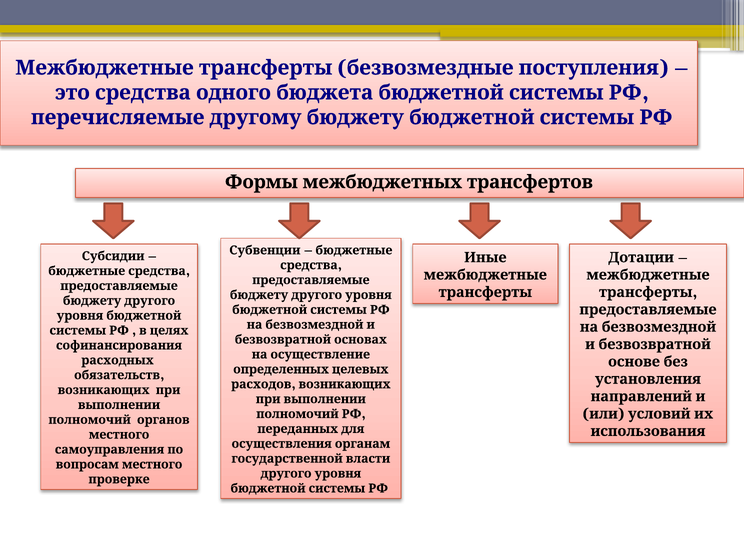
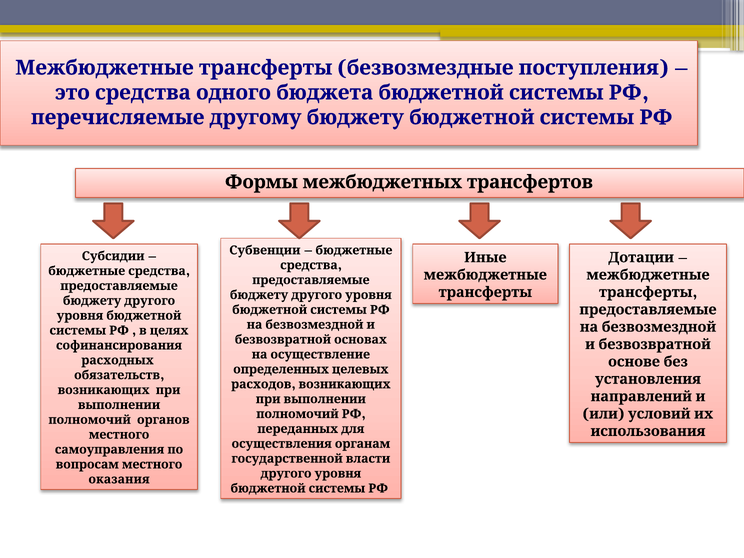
проверке: проверке -> оказания (119, 479)
